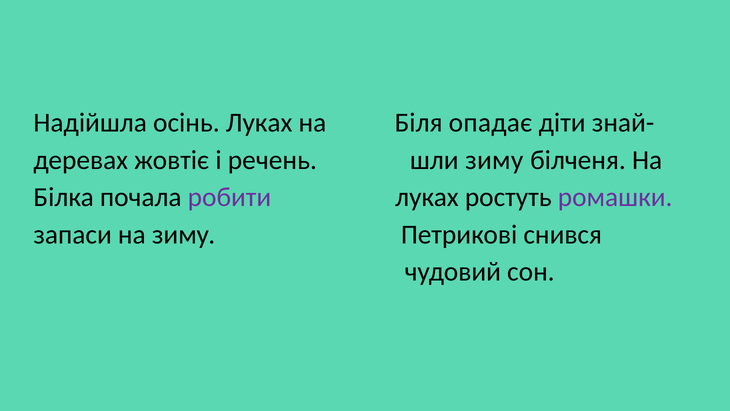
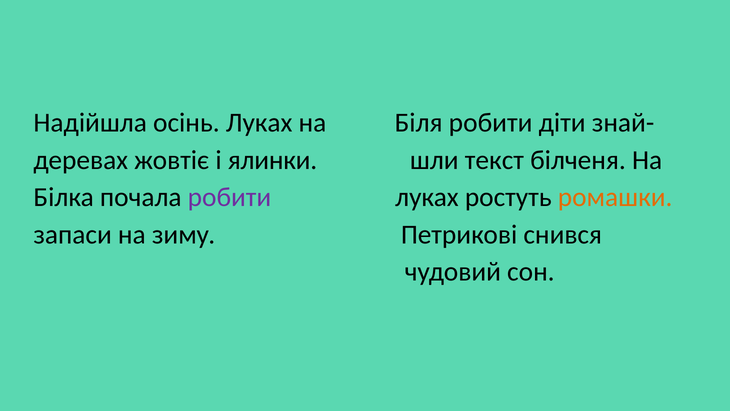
Біля опадає: опадає -> робити (491, 123)
речень: речень -> ялинки (273, 160)
шли зиму: зиму -> текст (494, 160)
ромашки colour: purple -> orange (615, 197)
